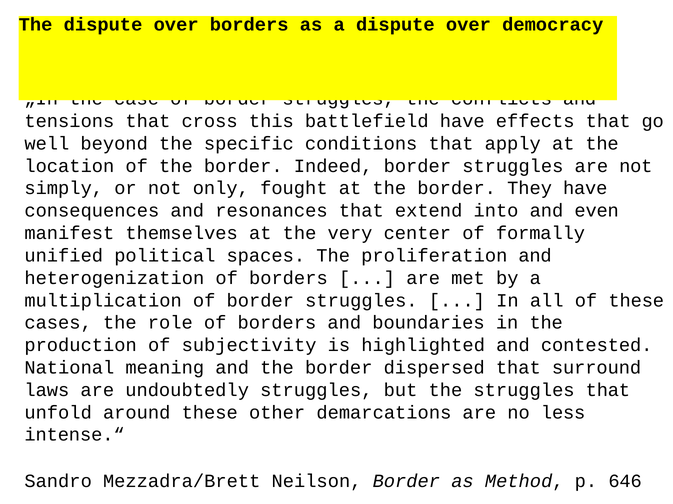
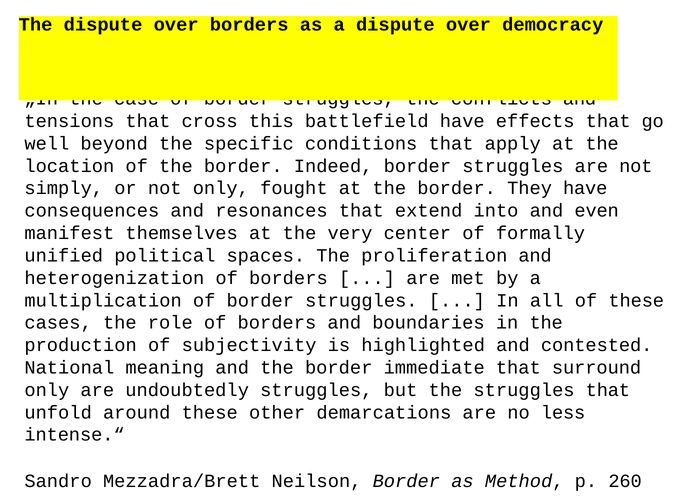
dispersed: dispersed -> immediate (434, 368)
laws: laws -> only (47, 391)
646: 646 -> 260 (625, 482)
